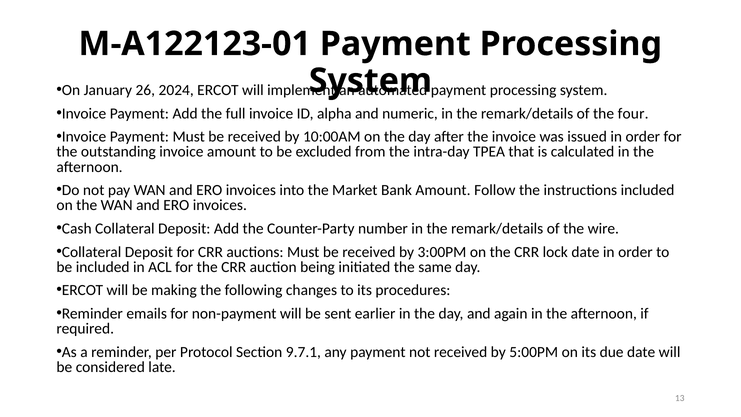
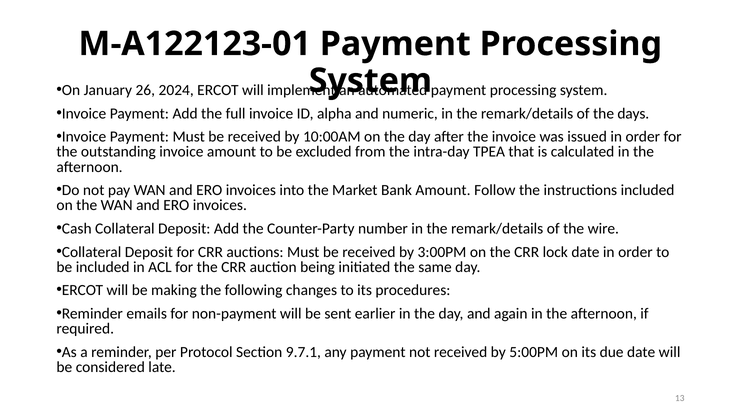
four: four -> days (633, 113)
